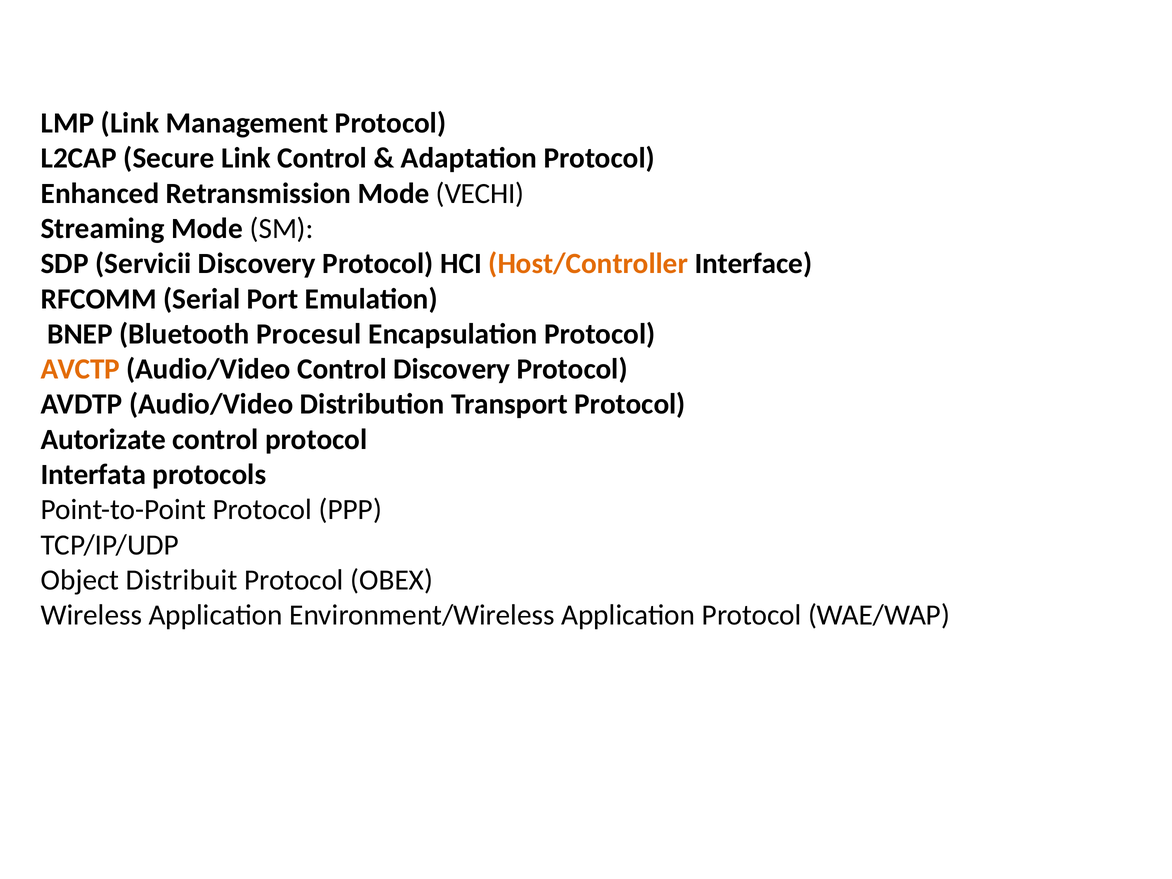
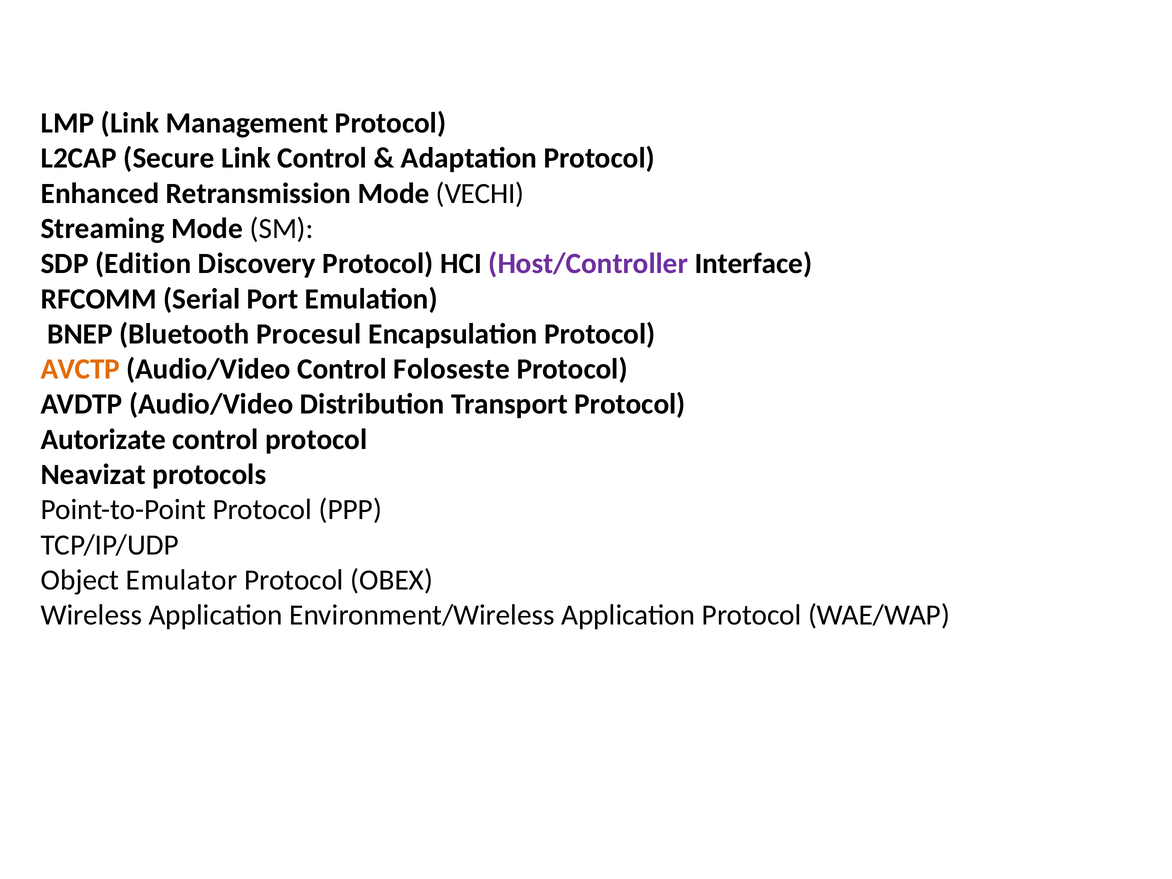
Servicii: Servicii -> Edition (143, 264)
Host/Controller colour: orange -> purple (588, 264)
Control Discovery: Discovery -> Foloseste (452, 369)
Interfata: Interfata -> Neavizat (93, 475)
Distribuit: Distribuit -> Emulator (182, 580)
